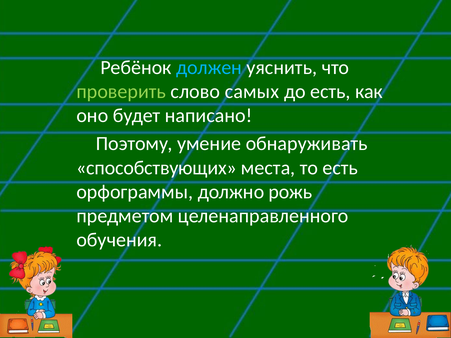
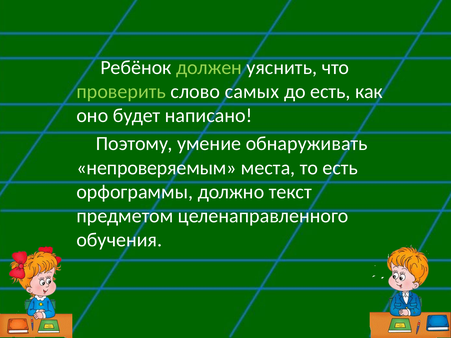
должен colour: light blue -> light green (209, 68)
способствующих: способствующих -> непроверяемым (156, 168)
рожь: рожь -> текст (290, 192)
